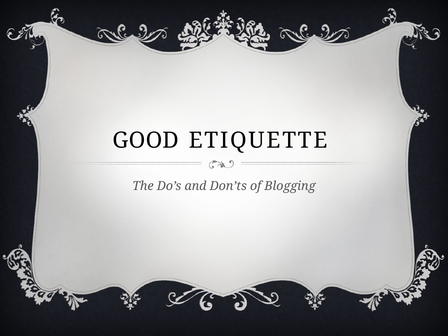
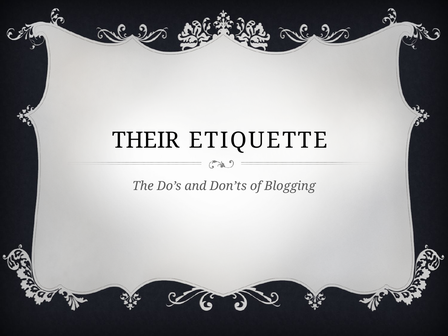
GOOD: GOOD -> THEIR (146, 140)
